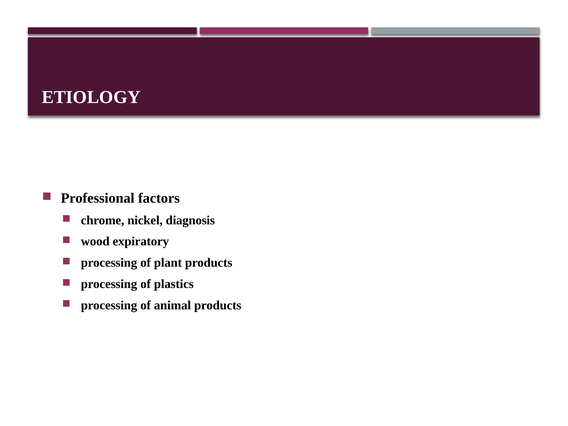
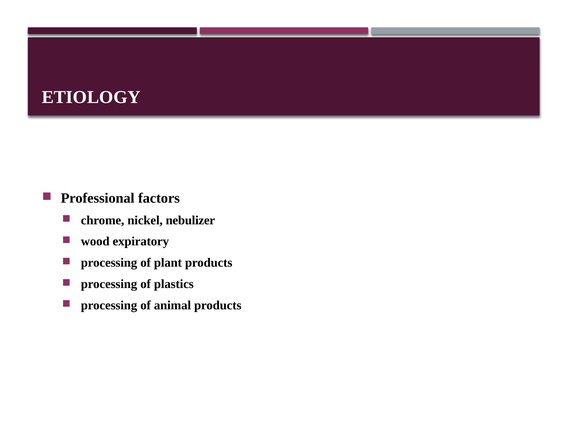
diagnosis: diagnosis -> nebulizer (190, 220)
